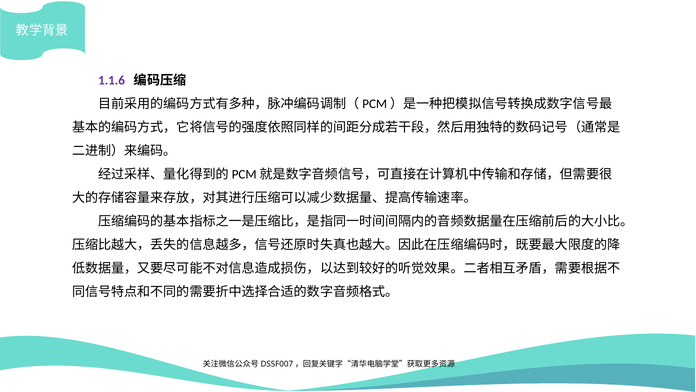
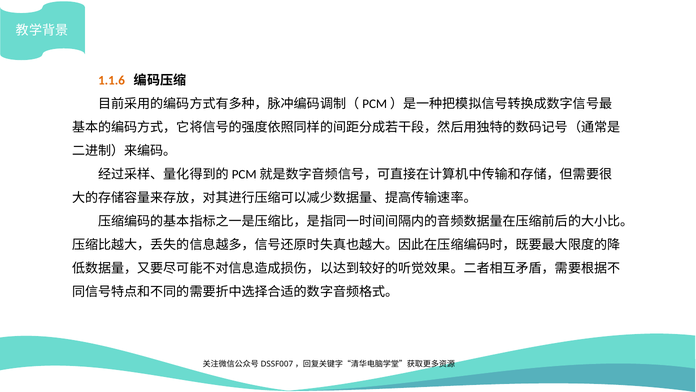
1.1.6 colour: purple -> orange (112, 80)
